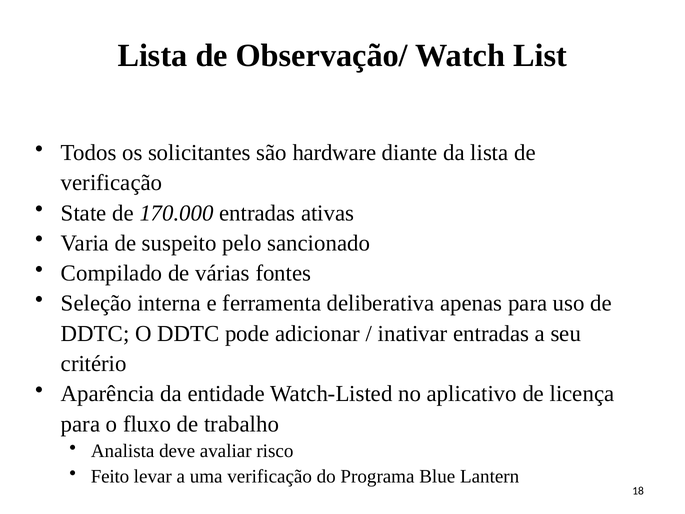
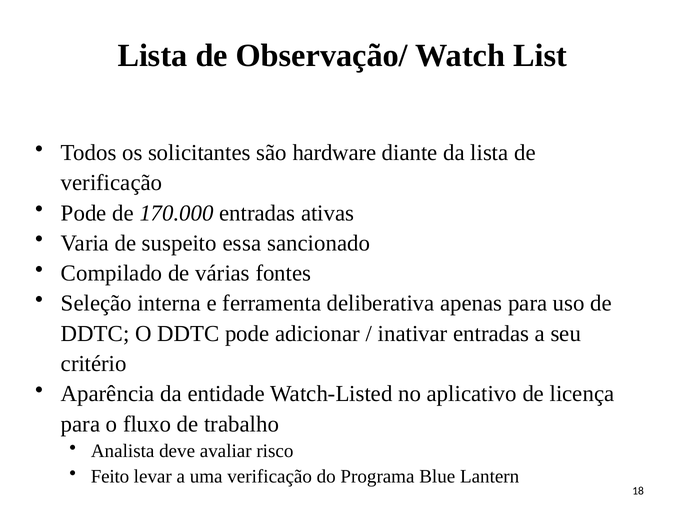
State: State -> Pode (84, 213)
pelo: pelo -> essa (242, 243)
